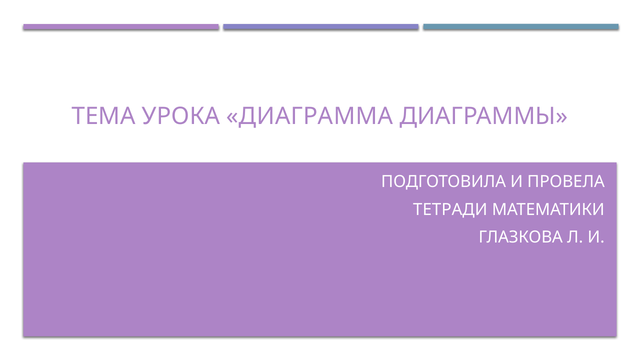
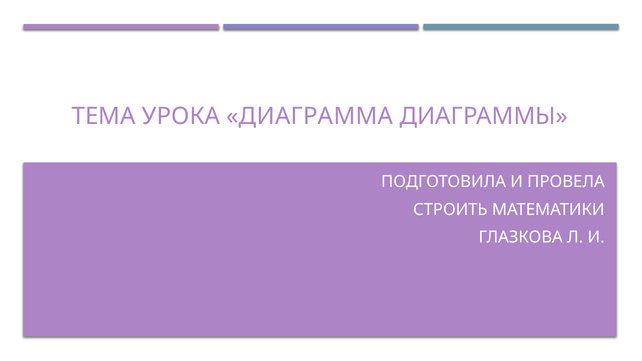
ТЕТРАДИ: ТЕТРАДИ -> СТРОИТЬ (450, 210)
